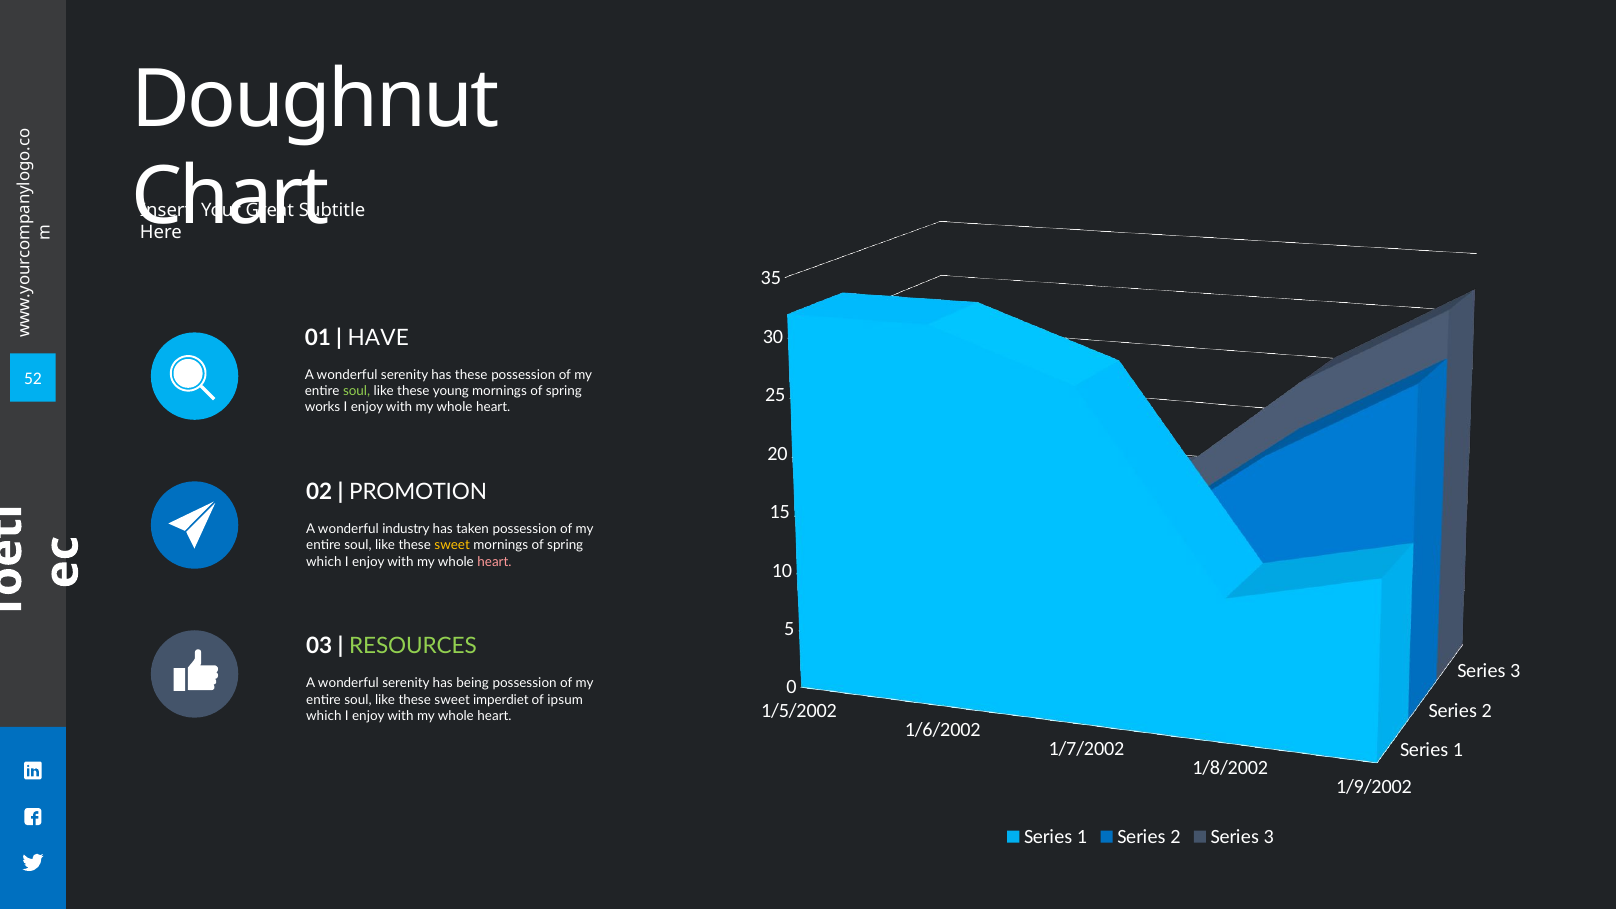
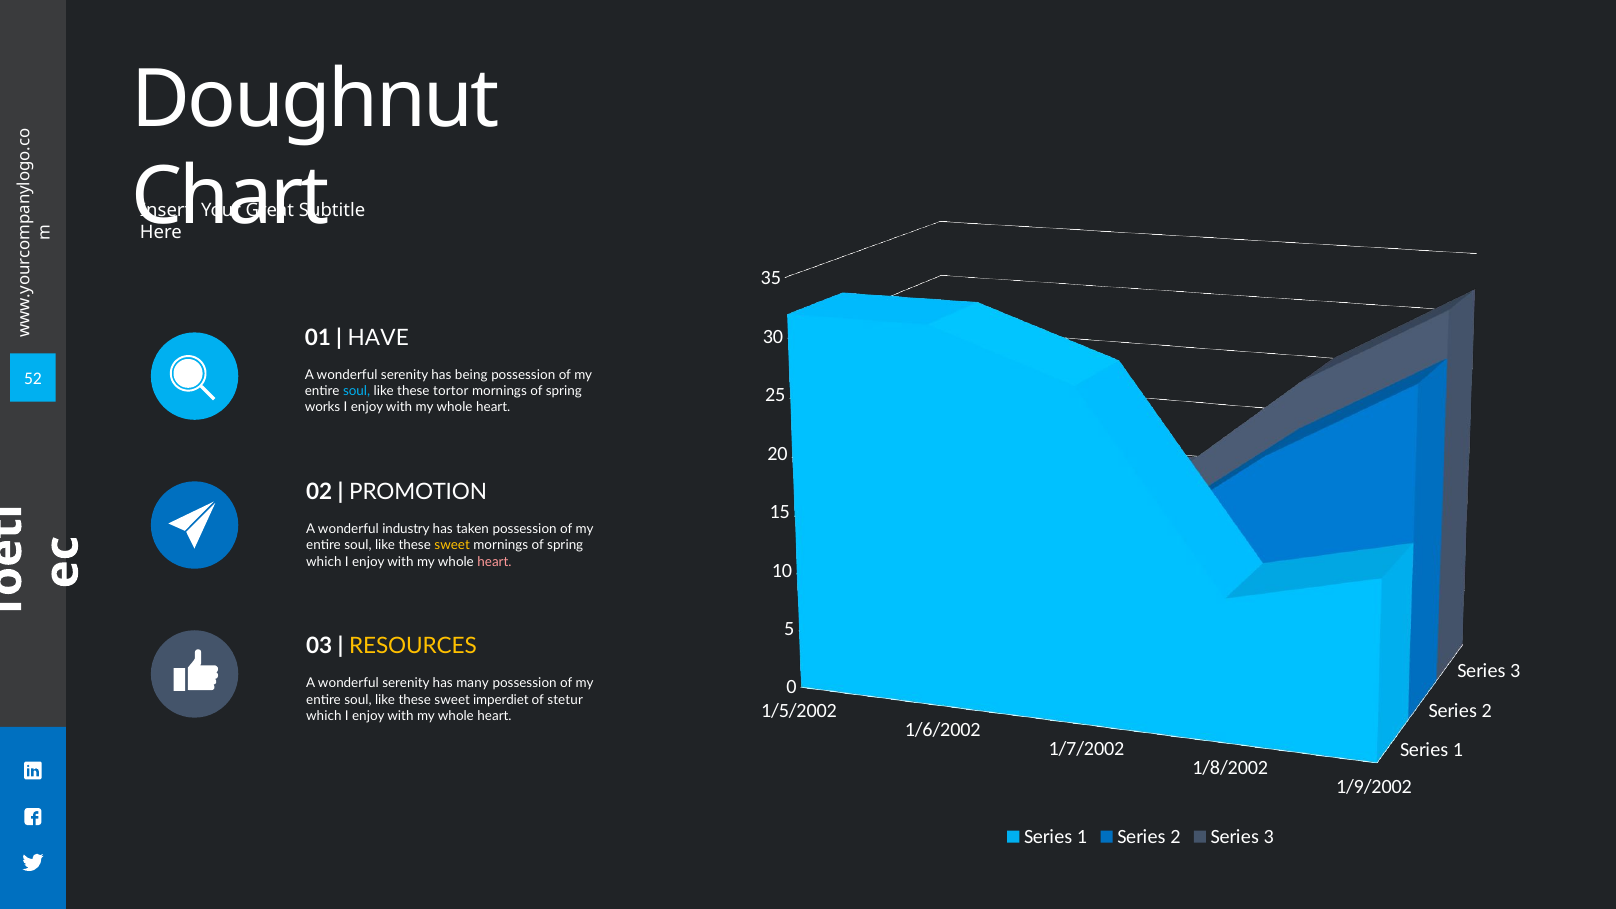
has these: these -> being (471, 375)
soul colour: light green -> light blue (357, 391)
young: young -> tortor (451, 391)
RESOURCES colour: light green -> yellow (413, 646)
being: being -> many (473, 684)
ipsum: ipsum -> stetur (565, 700)
